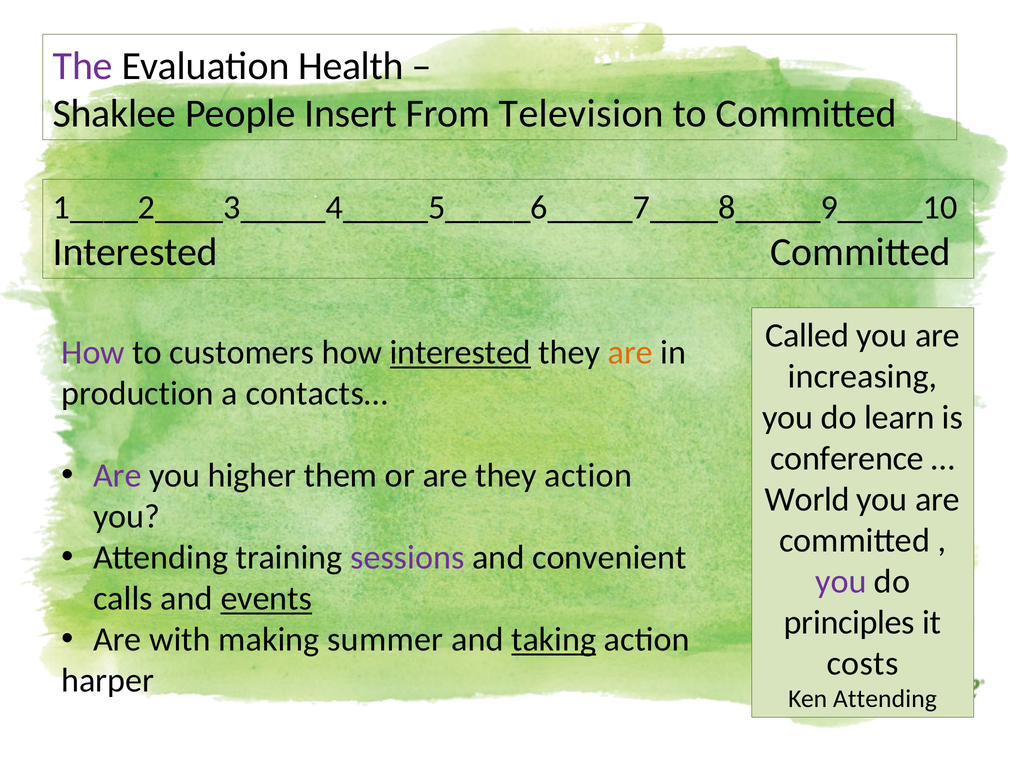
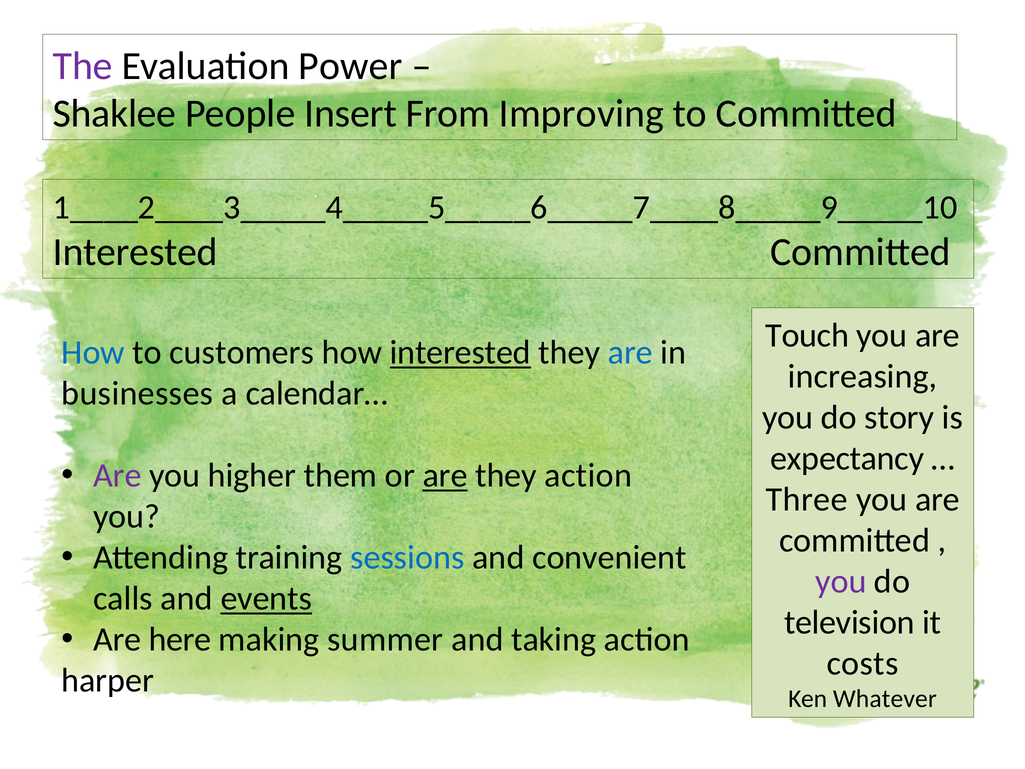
Health: Health -> Power (351, 66)
Television: Television -> Improving (581, 114)
Called: Called -> Touch (807, 335)
How colour: purple -> blue (93, 352)
are colour: orange -> blue (630, 352)
production: production -> businesses (137, 393)
contacts…: contacts… -> calendar… (317, 393)
learn: learn -> story (899, 417)
conference: conference -> expectancy (847, 458)
are underline: none -> present (445, 475)
World: World -> Three (807, 499)
sessions colour: purple -> blue (407, 557)
principles: principles -> television (849, 622)
with: with -> here (180, 639)
taking underline: present -> none (554, 639)
Ken Attending: Attending -> Whatever (885, 699)
